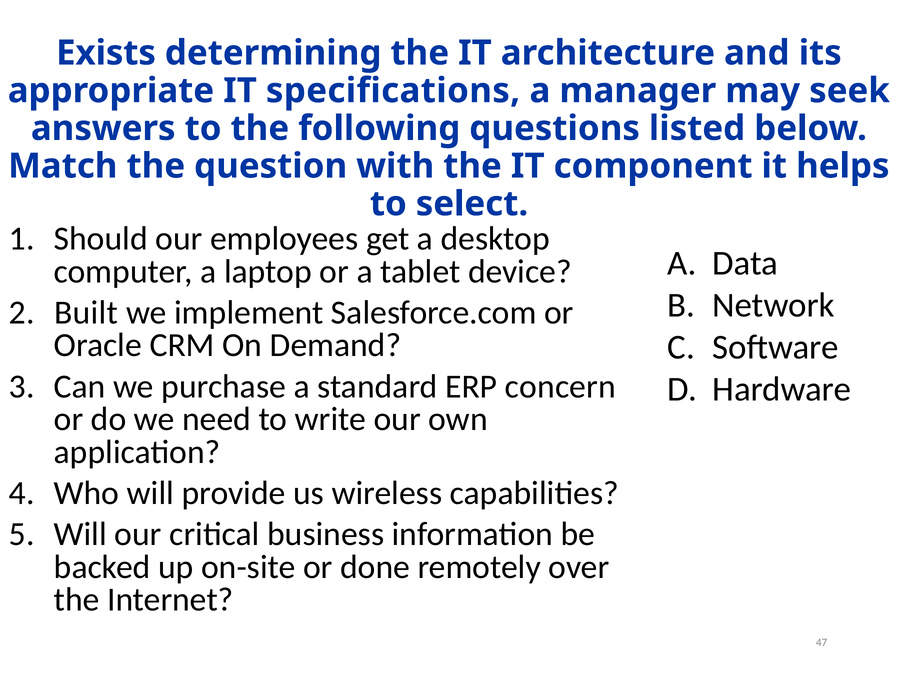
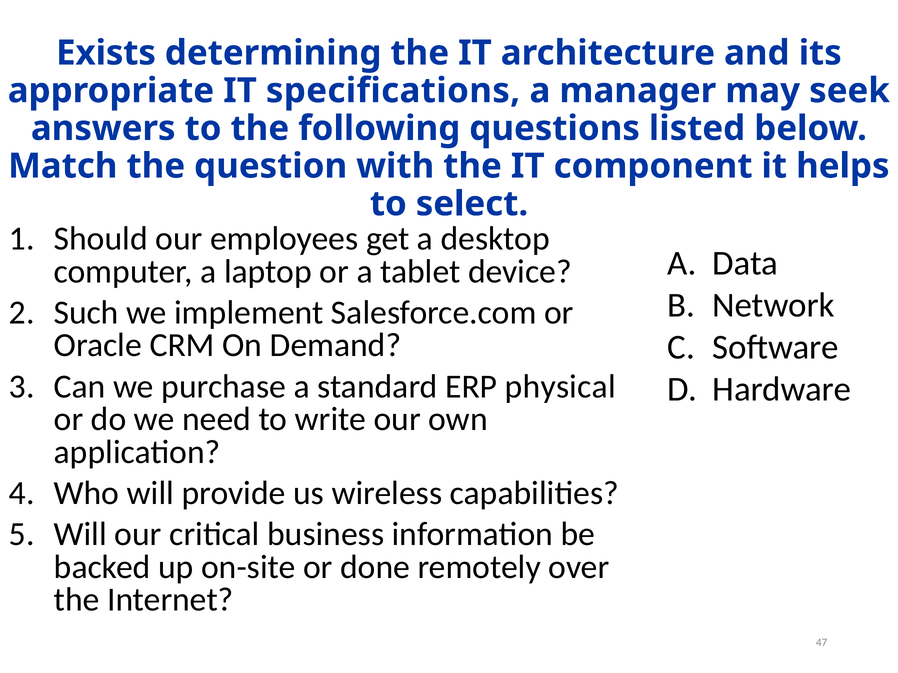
Built: Built -> Such (86, 313)
concern: concern -> physical (560, 387)
